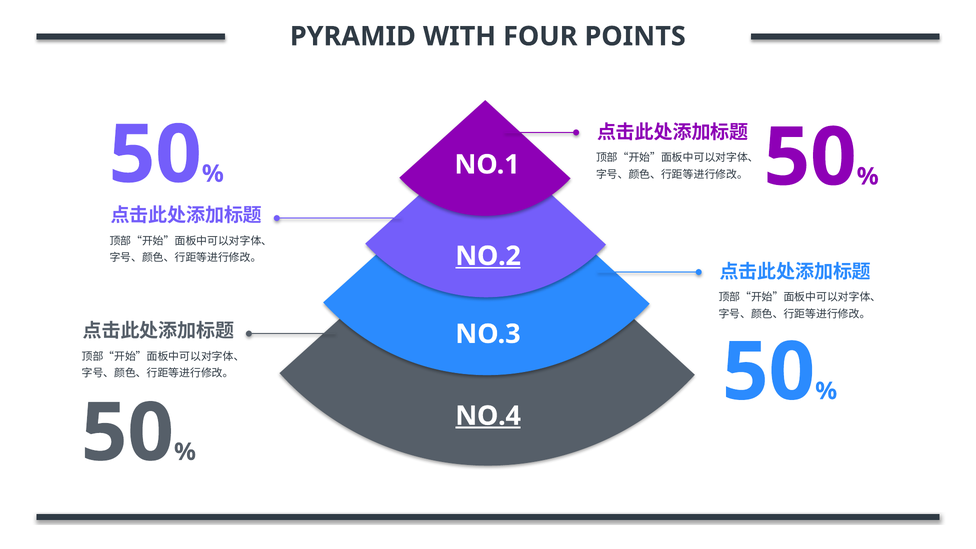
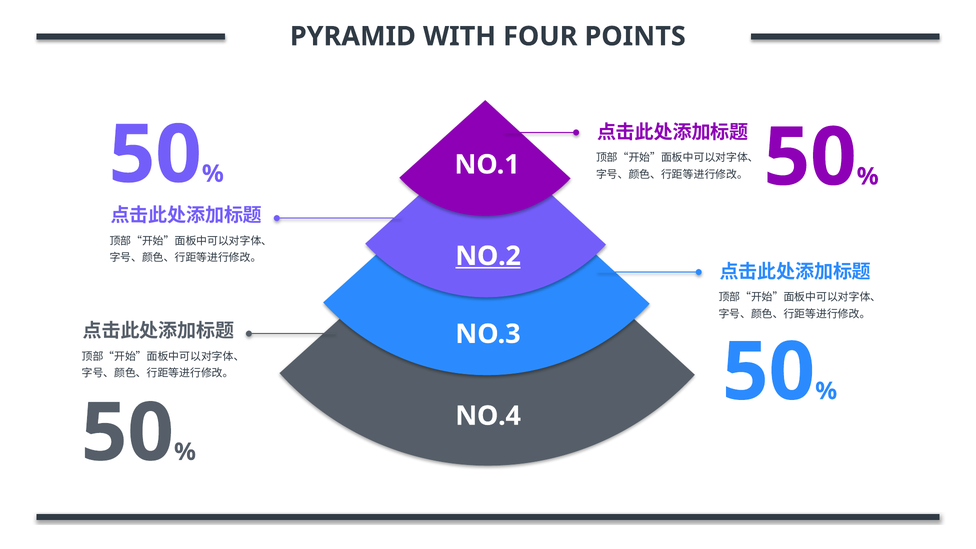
NO.4 underline: present -> none (488, 416)
